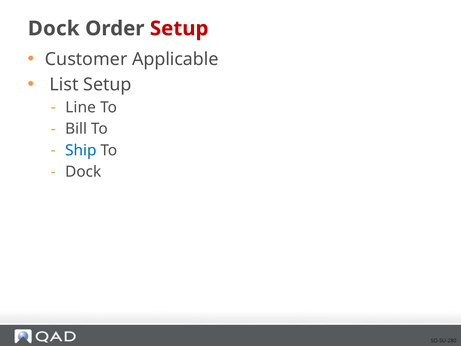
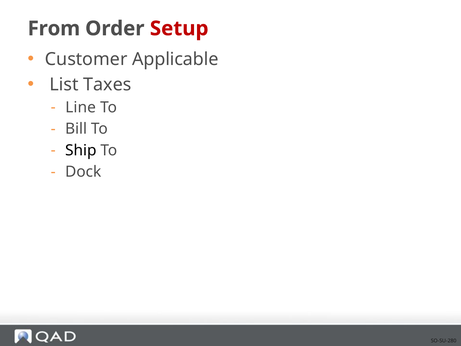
Dock: Dock -> From (54, 29)
List Setup: Setup -> Taxes (107, 84)
Ship colour: blue -> black (81, 150)
